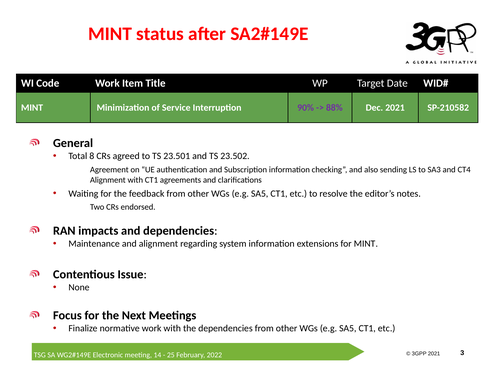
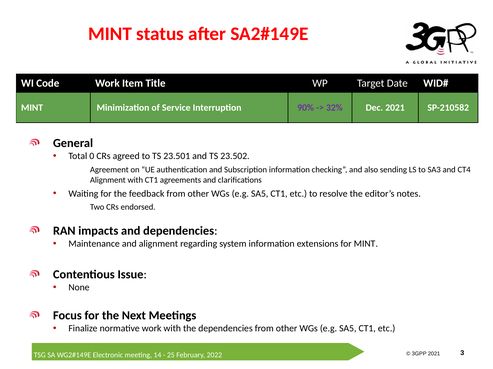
88%: 88% -> 32% (334, 108)
8: 8 -> 0 (92, 156)
